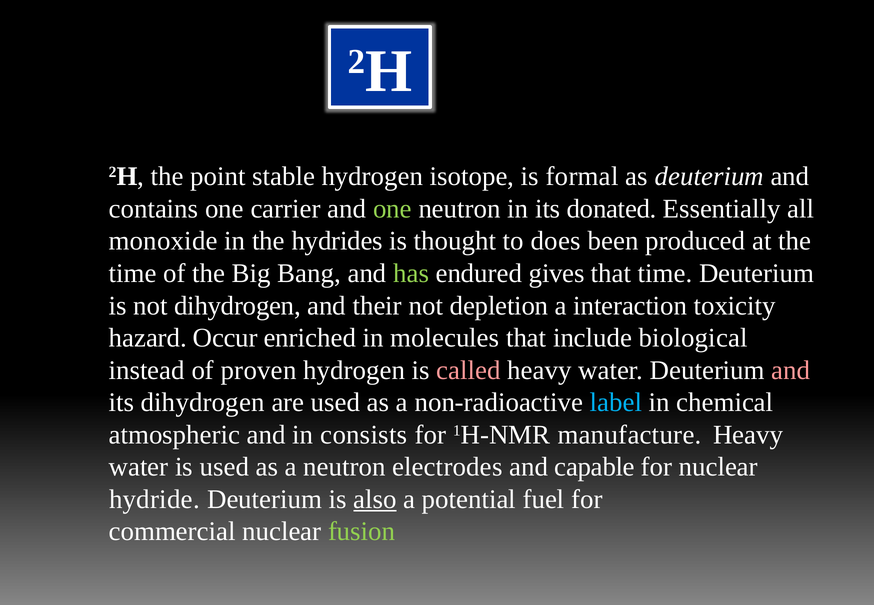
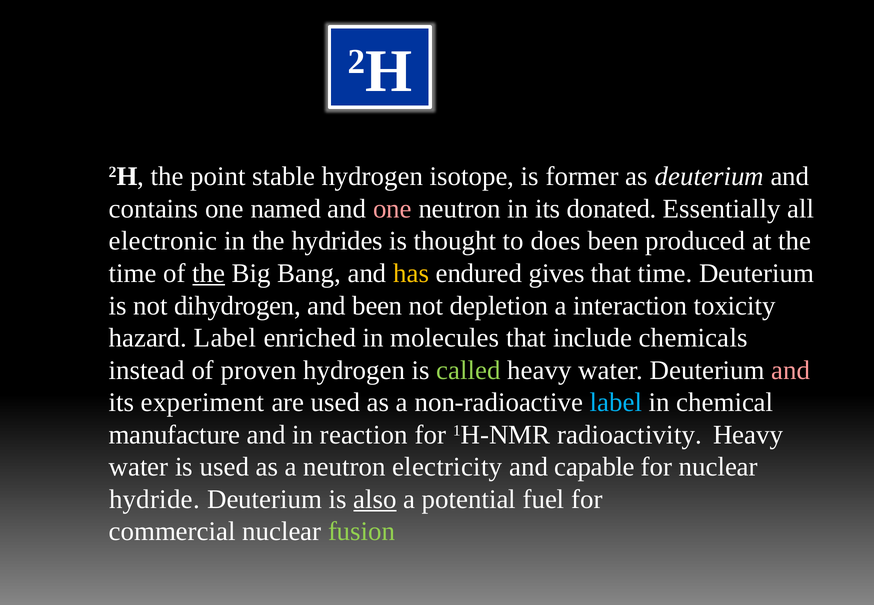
formal: formal -> former (582, 177)
carrier: carrier -> named (286, 209)
one colour: light green -> pink (392, 209)
monoxide: monoxide -> electronic (163, 241)
the underline: none -> present (209, 273)
has colour: light green -> yellow (411, 273)
and their: their -> been (377, 306)
hazard Occur: Occur -> Label (225, 338)
biological: biological -> chemicals (693, 338)
called colour: pink -> light green (468, 370)
its dihydrogen: dihydrogen -> experiment (203, 402)
atmospheric: atmospheric -> manufacture (175, 435)
consists: consists -> reaction (364, 435)
manufacture: manufacture -> radioactivity (630, 435)
electrodes: electrodes -> electricity (447, 467)
